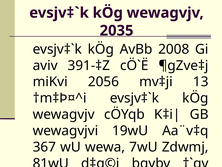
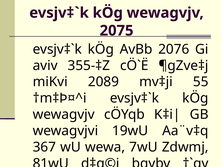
2035: 2035 -> 2075 (117, 31)
2008: 2008 -> 2076 (174, 49)
391-‡Z: 391-‡Z -> 355-‡Z (89, 65)
2056: 2056 -> 2089 (103, 82)
13: 13 -> 55 (201, 82)
